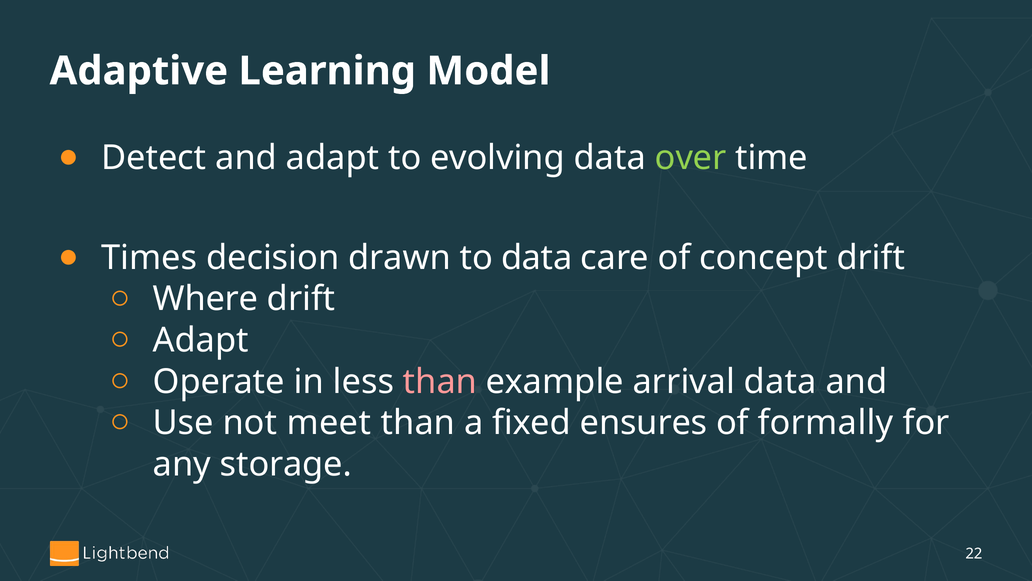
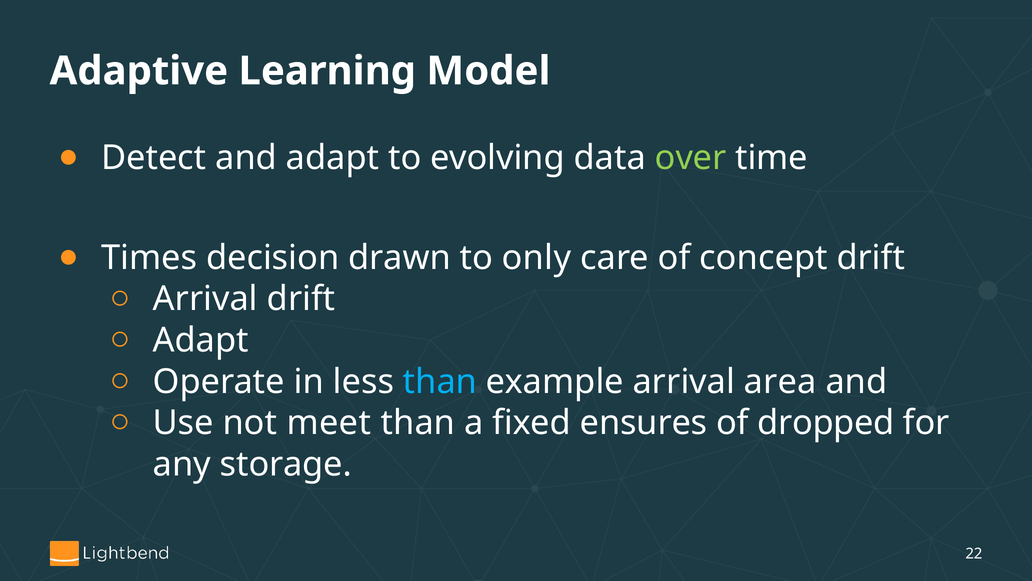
to data: data -> only (536, 258)
Where: Where -> Arrival (205, 299)
than colour: pink -> light blue (440, 381)
arrival data: data -> area (780, 381)
formally: formally -> dropped (826, 423)
